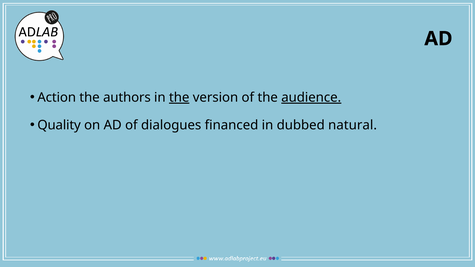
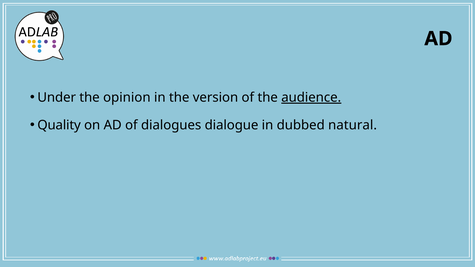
Action: Action -> Under (57, 98)
authors: authors -> opinion (127, 98)
the underline: present -> none (179, 98)
financed: financed -> dialogue (232, 125)
